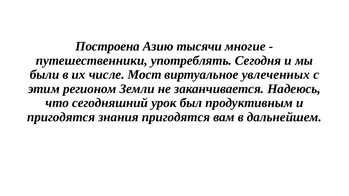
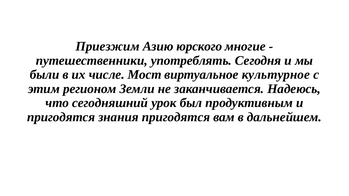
Построена: Построена -> Приезжим (108, 46)
тысячи: тысячи -> юрского (199, 46)
увлеченных: увлеченных -> культурное (276, 75)
